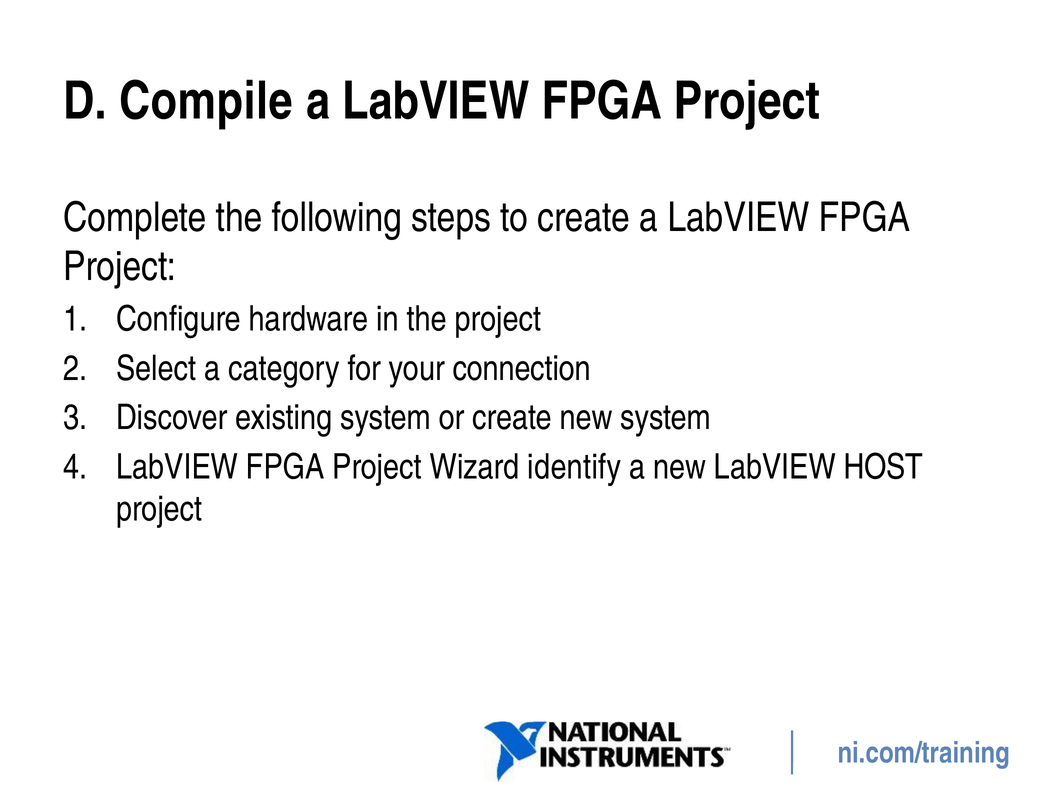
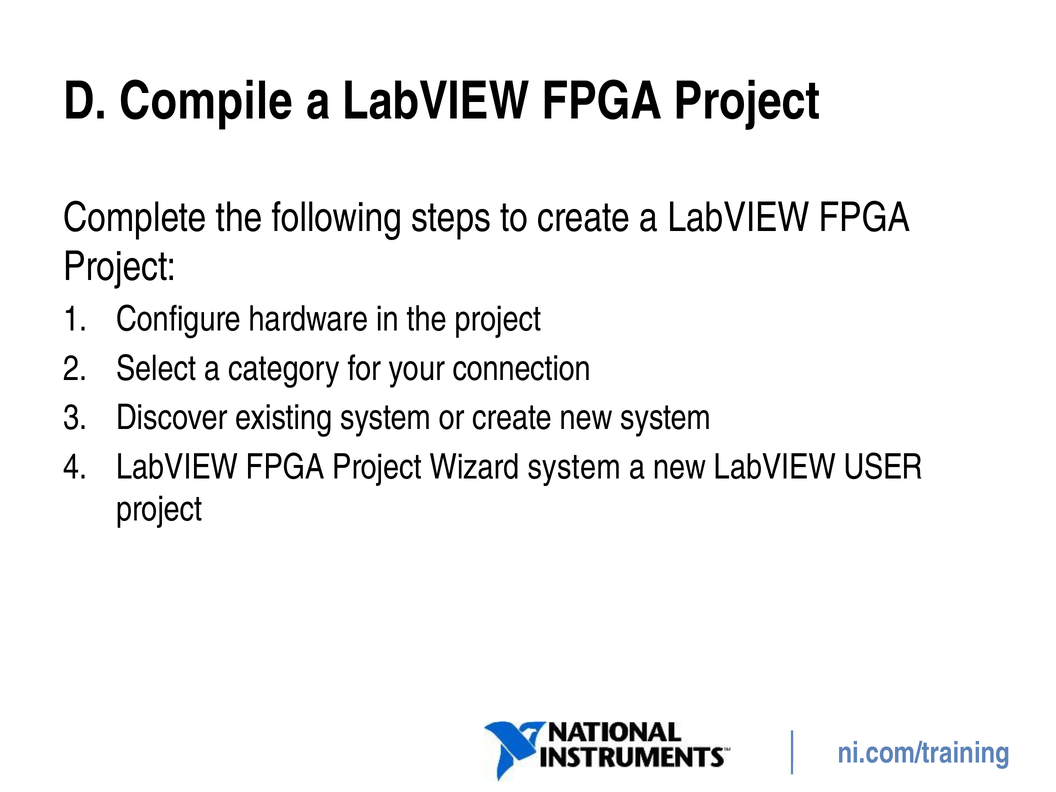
Wizard identify: identify -> system (574, 467)
HOST: HOST -> USER (883, 467)
